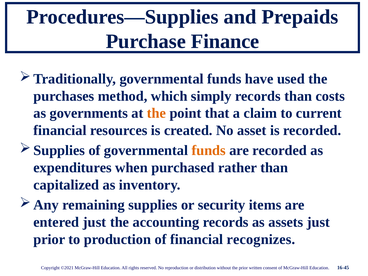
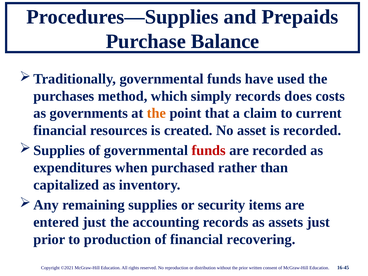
Finance: Finance -> Balance (225, 41)
records than: than -> does (298, 96)
funds colour: orange -> red (209, 151)
recognizes: recognizes -> recovering (261, 239)
